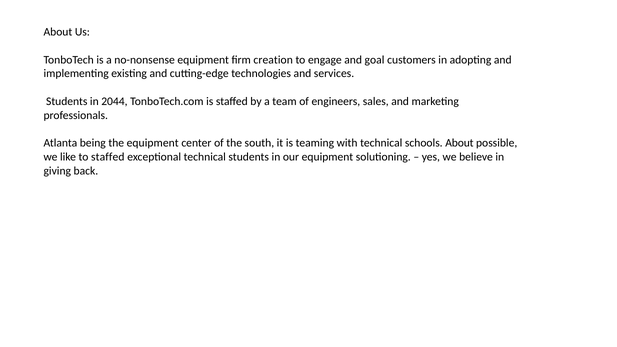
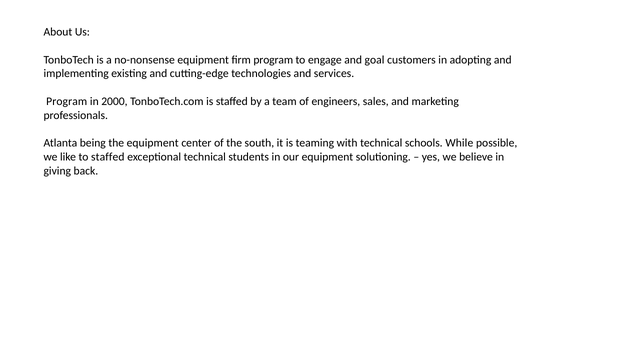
firm creation: creation -> program (273, 60)
Students: Students -> Program (67, 101)
2044: 2044 -> 2000 (114, 101)
schools About: About -> While (459, 143)
